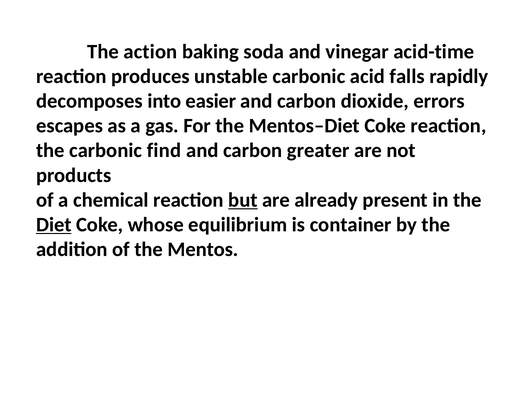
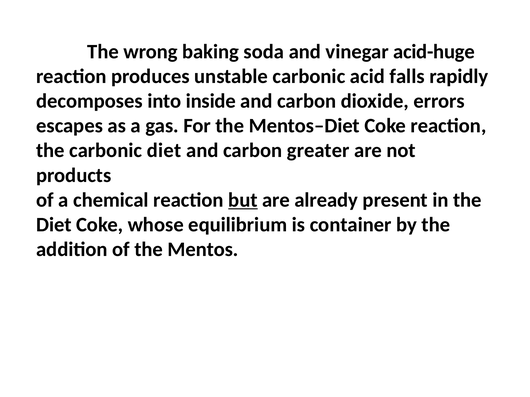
action: action -> wrong (151, 52)
acid-time: acid-time -> acid-huge (434, 52)
easier: easier -> inside (211, 101)
carbonic find: find -> diet (164, 151)
Diet underline: present -> none (54, 225)
